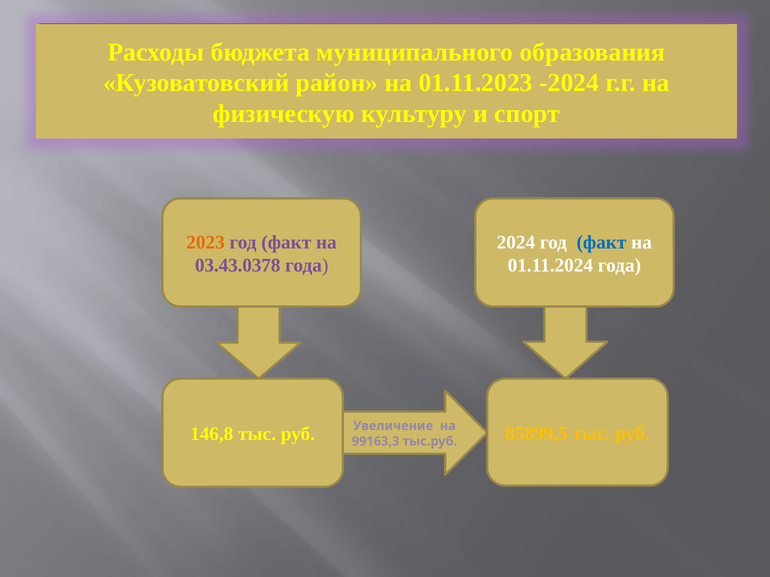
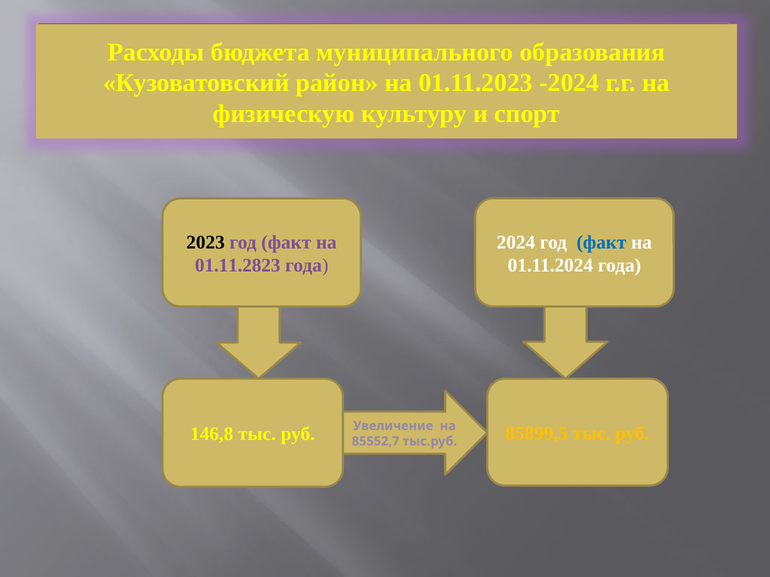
2023 colour: orange -> black (206, 242)
03.43.0378: 03.43.0378 -> 01.11.2823 (238, 265)
99163,3: 99163,3 -> 85552,7 (376, 442)
